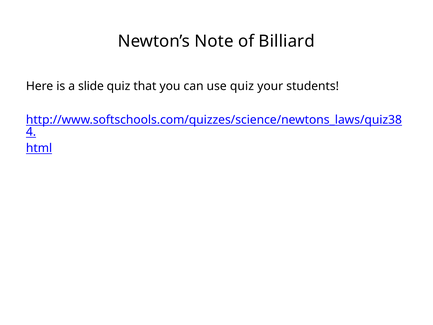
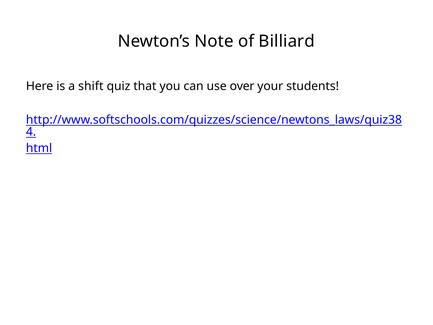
slide: slide -> shift (91, 86)
use quiz: quiz -> over (242, 86)
